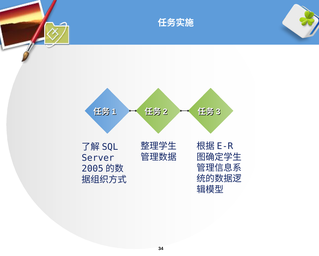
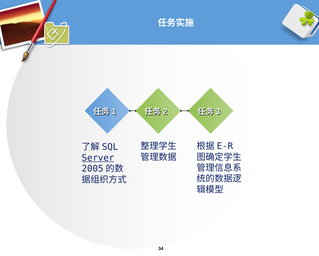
Server underline: none -> present (98, 157)
